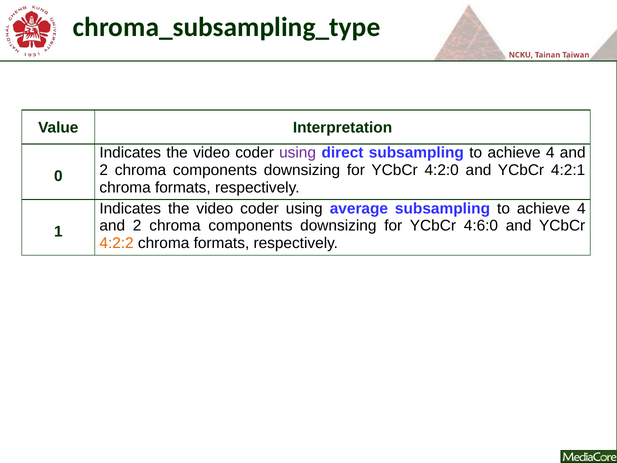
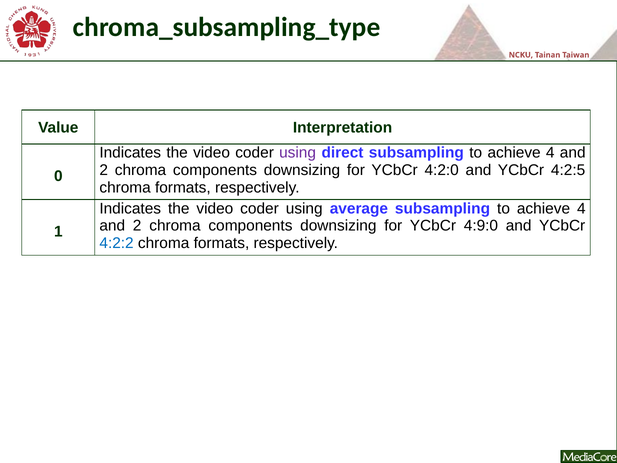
4:2:1: 4:2:1 -> 4:2:5 (568, 170)
4:6:0: 4:6:0 -> 4:9:0 (481, 226)
4:2:2 colour: orange -> blue (117, 243)
